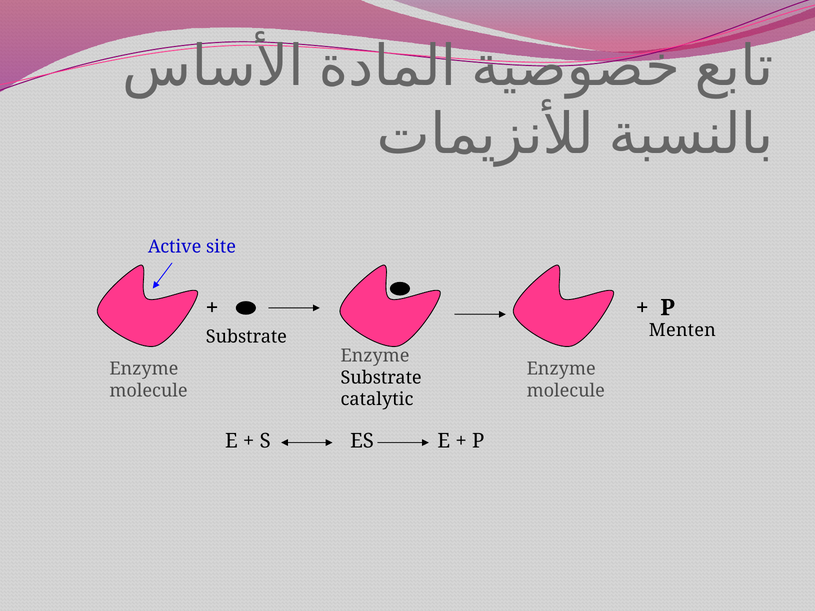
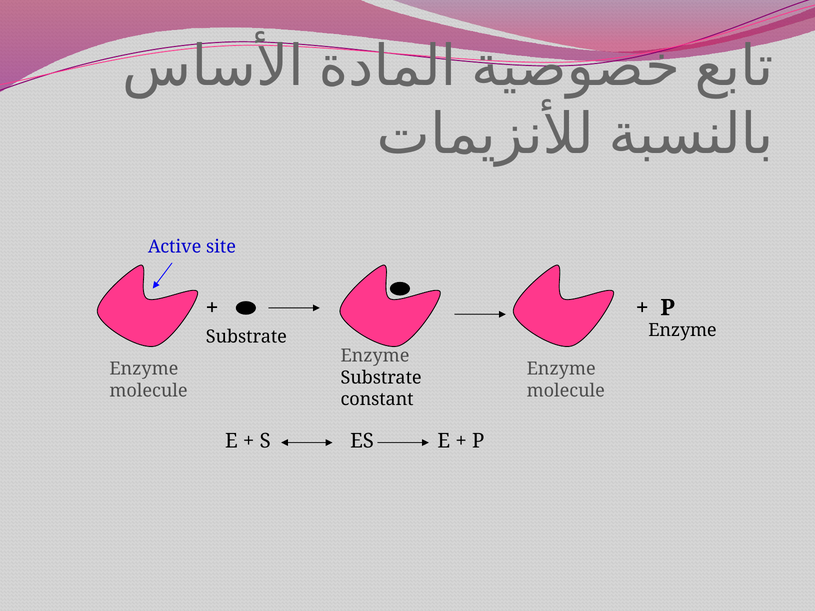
Menten: Menten -> Enzyme (683, 331)
catalytic: catalytic -> constant (377, 400)
